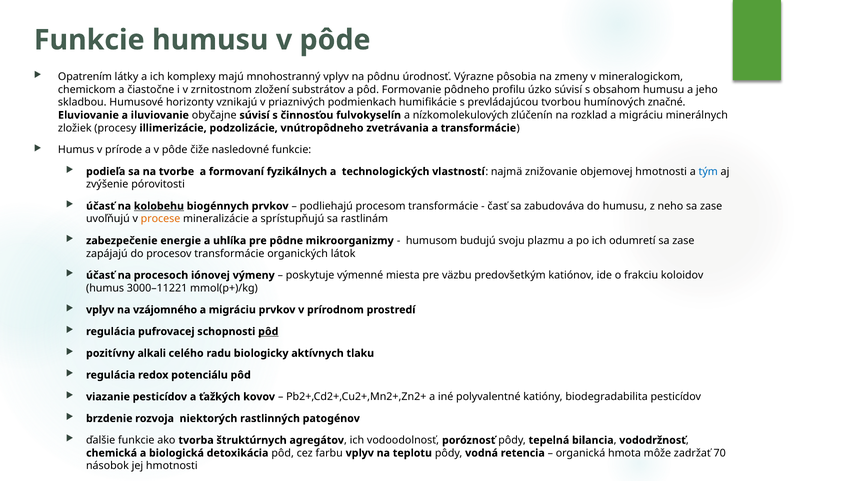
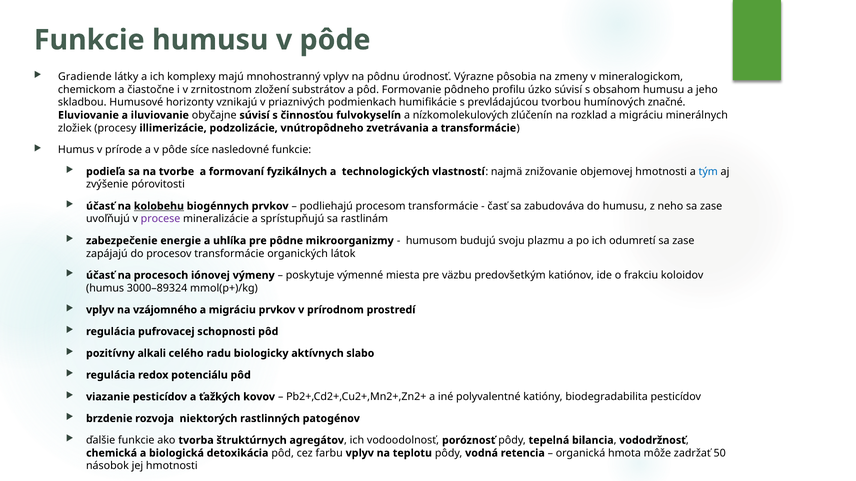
Opatrením: Opatrením -> Gradiende (85, 77)
čiže: čiže -> síce (200, 150)
procese colour: orange -> purple (161, 219)
3000–11221: 3000–11221 -> 3000–89324 (157, 288)
pôd underline: present -> none (268, 332)
tlaku: tlaku -> slabo (360, 354)
70: 70 -> 50 (720, 454)
